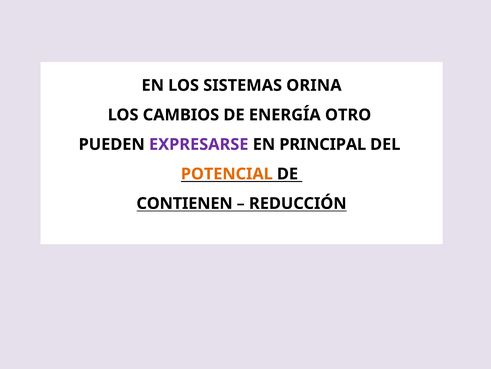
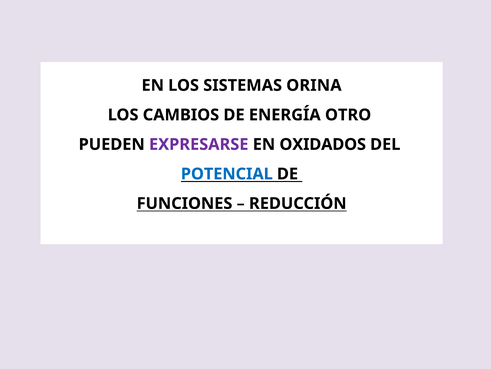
PRINCIPAL: PRINCIPAL -> OXIDADOS (323, 144)
POTENCIAL colour: orange -> blue (227, 174)
CONTIENEN: CONTIENEN -> FUNCIONES (185, 203)
